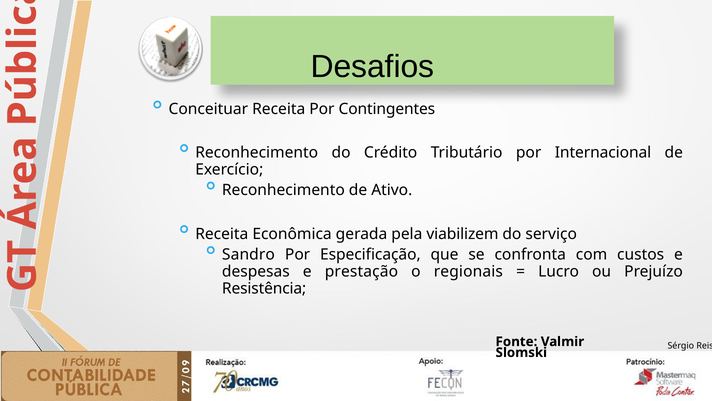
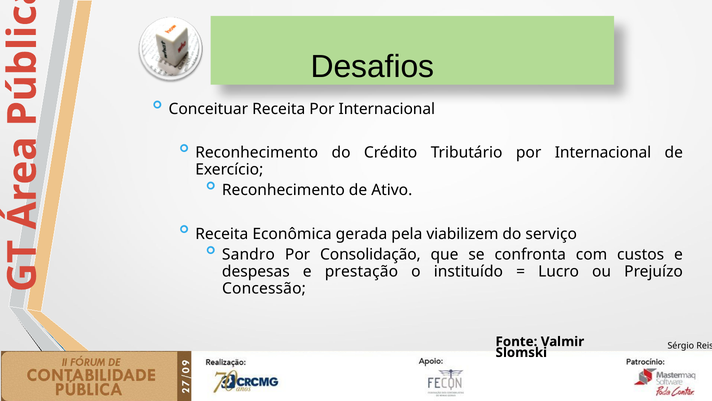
Receita Por Contingentes: Contingentes -> Internacional (387, 109)
Especificação: Especificação -> Consolidação (370, 254)
regionais: regionais -> instituído (468, 271)
Resistência: Resistência -> Concessão (264, 288)
